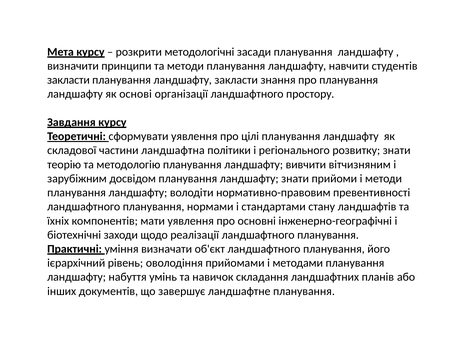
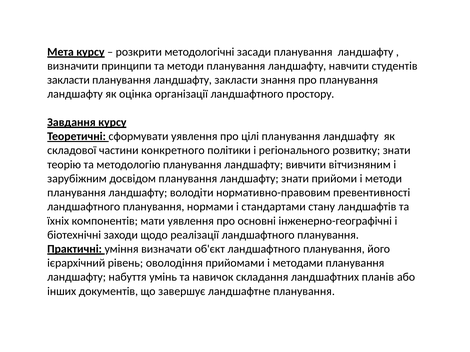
основі: основі -> оцінка (136, 94)
ландшафтна: ландшафтна -> конкретного (173, 151)
